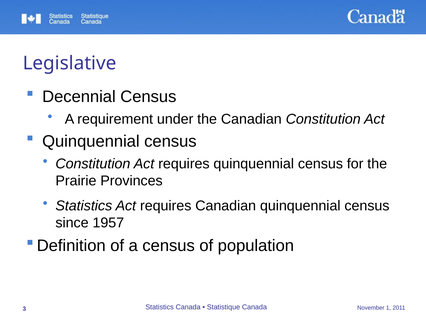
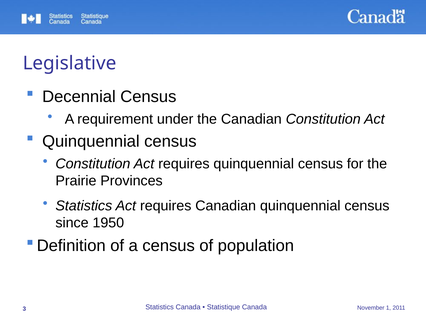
1957: 1957 -> 1950 (108, 222)
